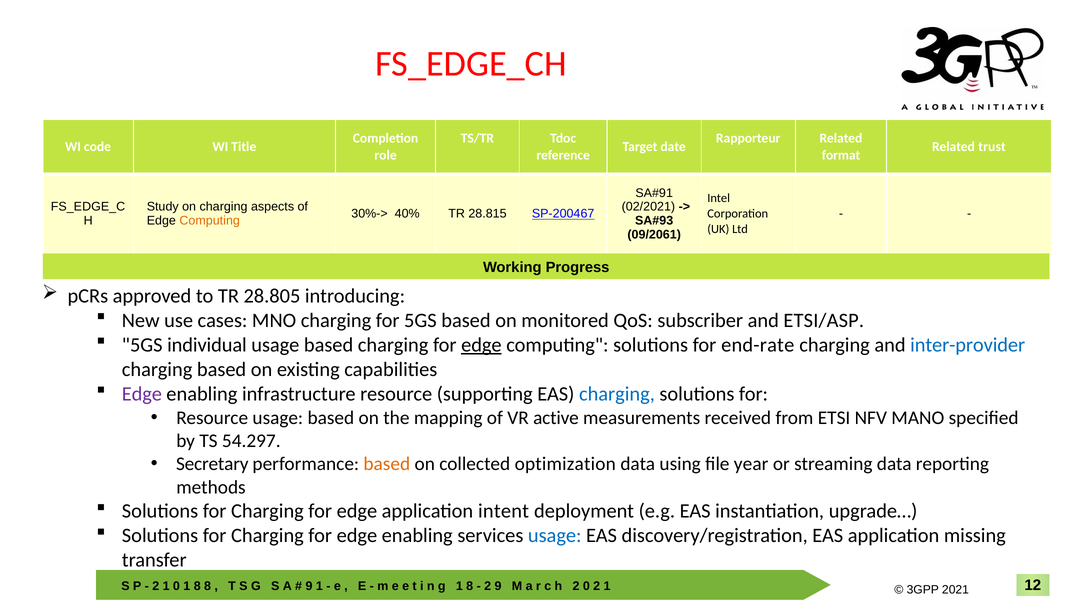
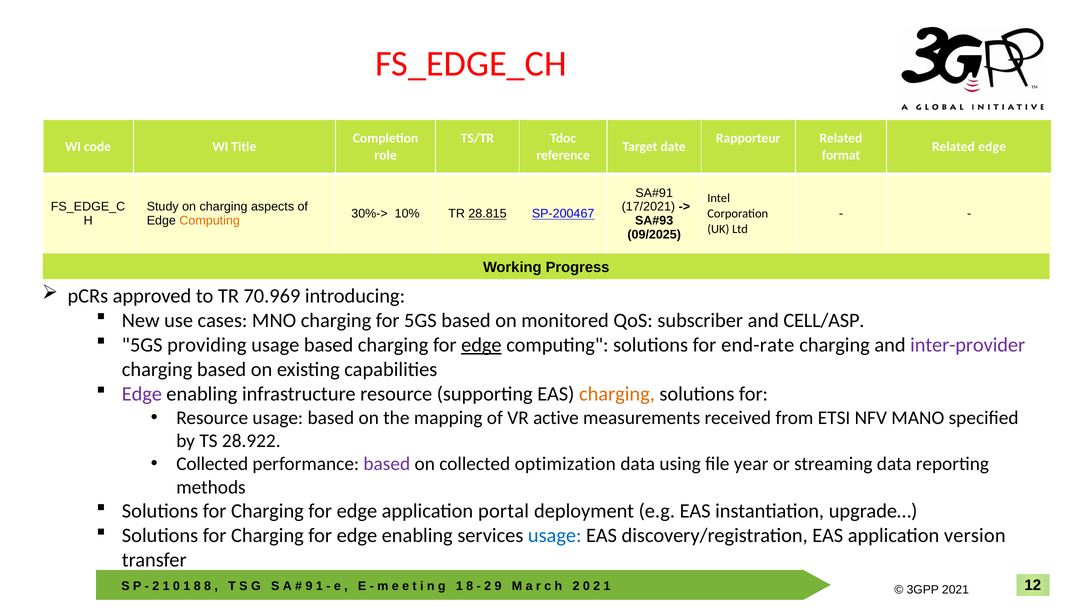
Related trust: trust -> edge (992, 147)
02/2021: 02/2021 -> 17/2021 (648, 207)
40%: 40% -> 10% (407, 214)
28.815 underline: none -> present (487, 214)
09/2061: 09/2061 -> 09/2025 (654, 234)
28.805: 28.805 -> 70.969 (272, 296)
ETSI/ASP: ETSI/ASP -> CELL/ASP (824, 320)
individual: individual -> providing (207, 345)
inter-provider colour: blue -> purple (968, 345)
charging colour: blue -> orange (617, 394)
54.297: 54.297 -> 28.922 (251, 441)
Secretary: Secretary -> Collected (212, 464)
based colour: orange -> purple (387, 464)
intent: intent -> portal (504, 511)
missing: missing -> version (975, 535)
